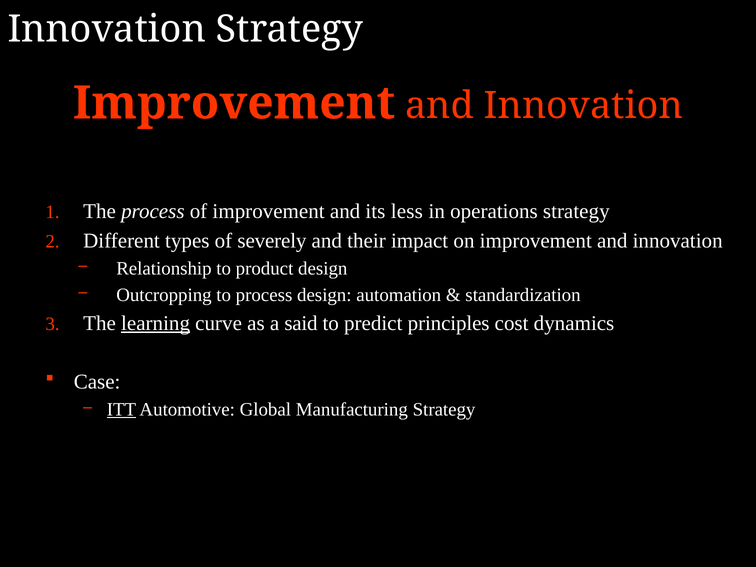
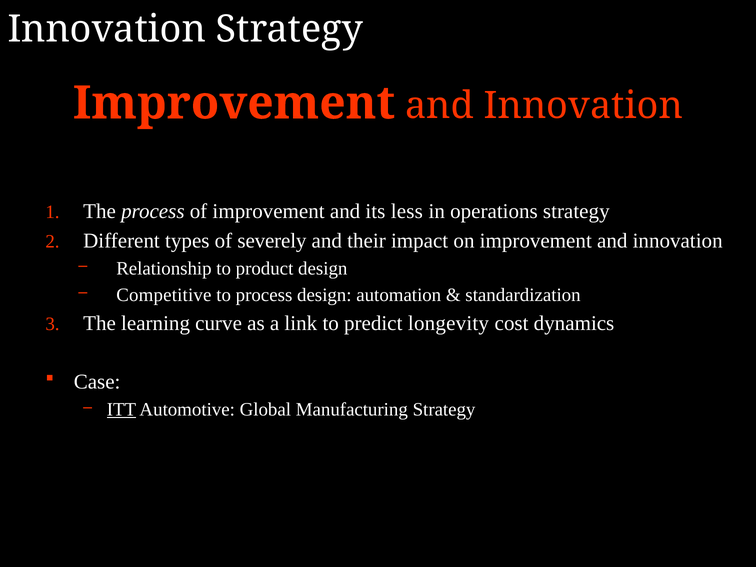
Outcropping: Outcropping -> Competitive (164, 295)
learning underline: present -> none (156, 323)
said: said -> link (301, 323)
principles: principles -> longevity (448, 323)
